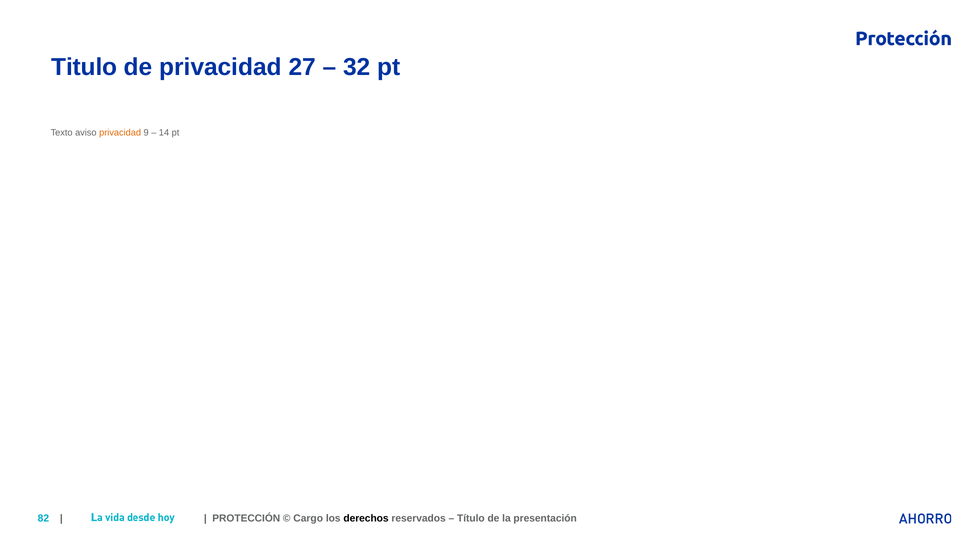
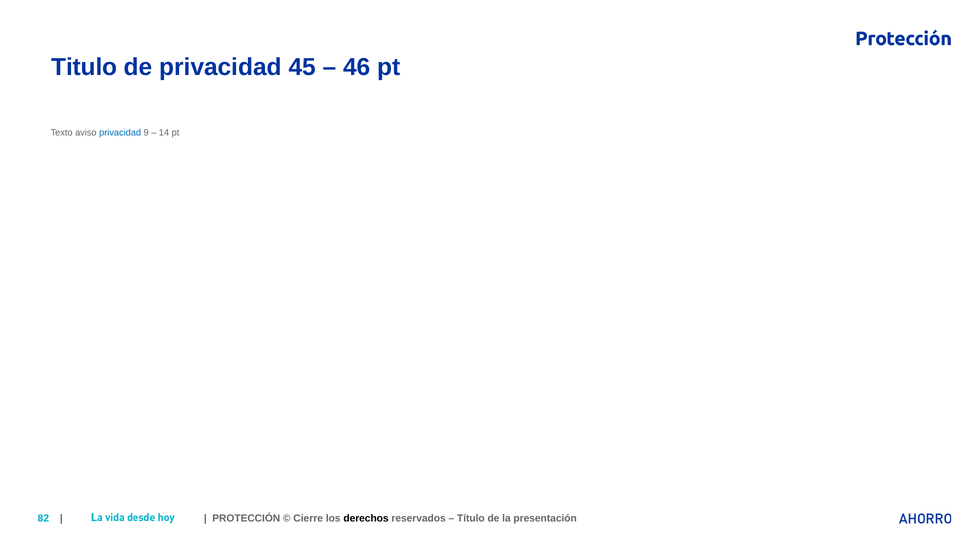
27: 27 -> 45 (302, 67)
32: 32 -> 46 (357, 67)
privacidad colour: orange -> blue (120, 133)
Cargo: Cargo -> Cierre (308, 519)
